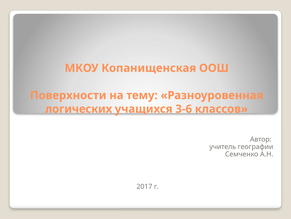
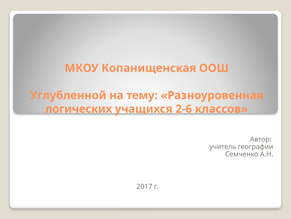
Поверхности: Поверхности -> Углубленной (68, 95)
3-6: 3-6 -> 2-6 (184, 109)
